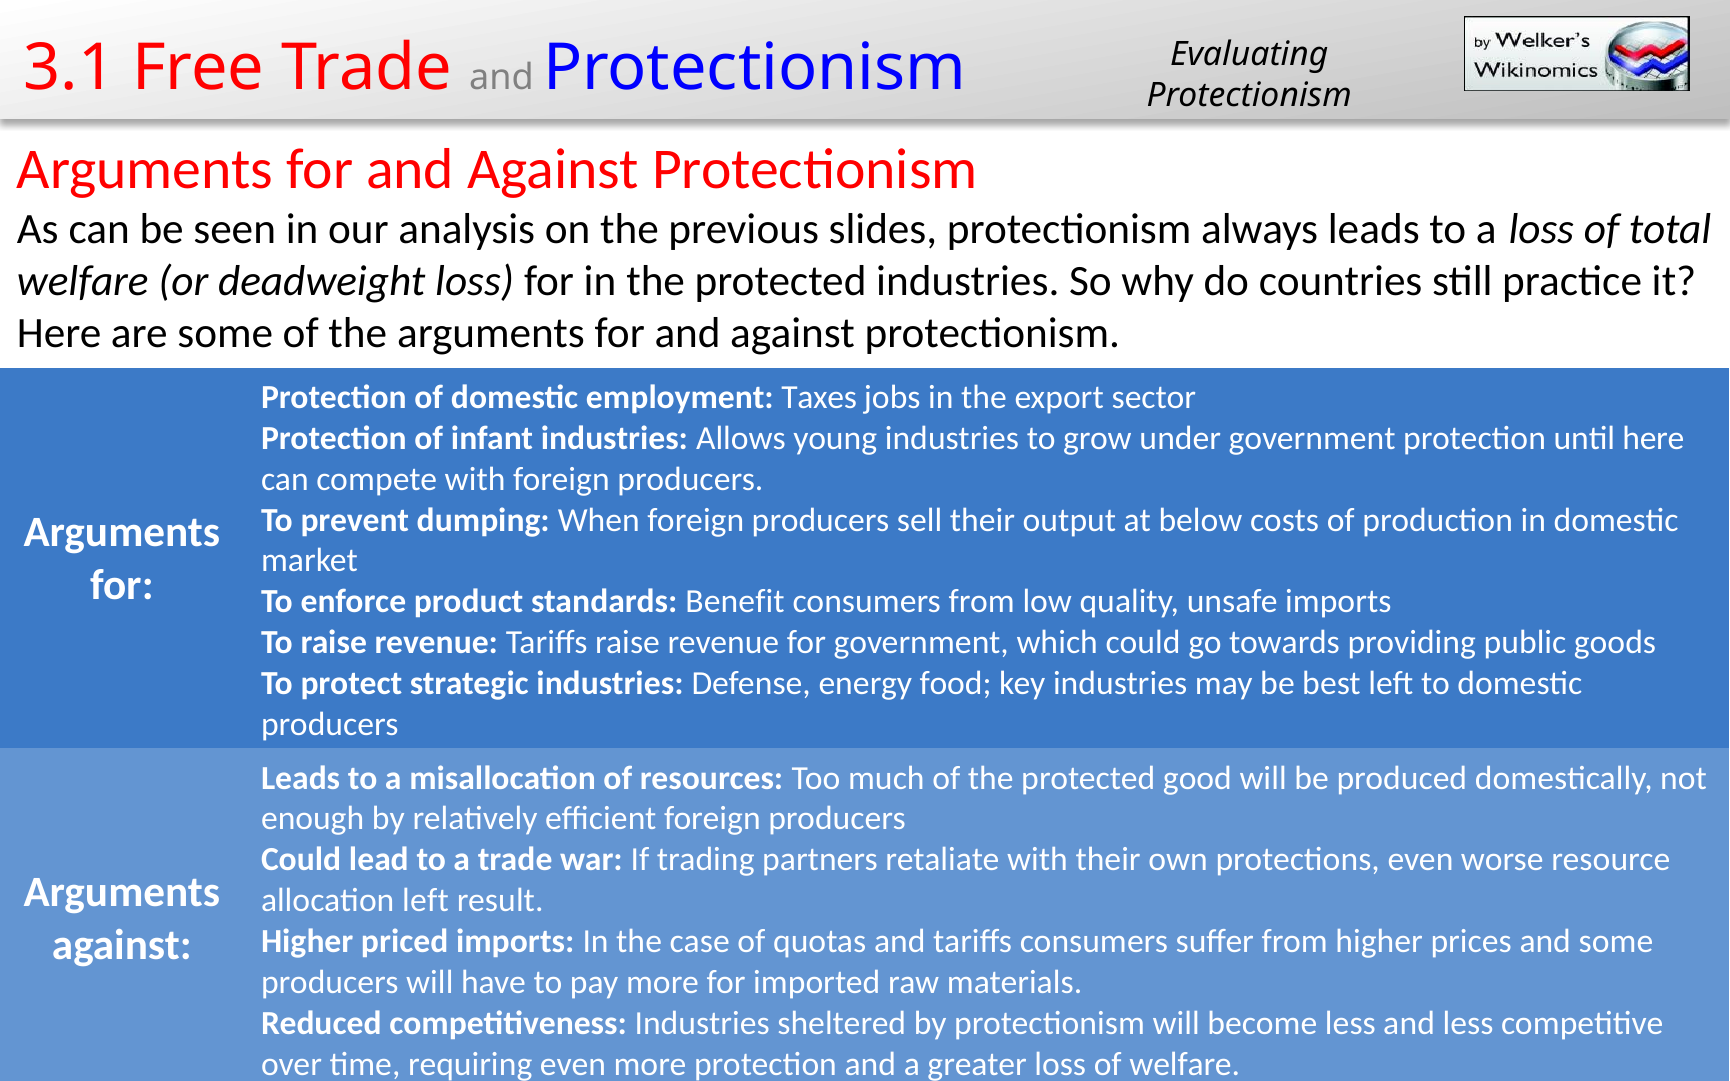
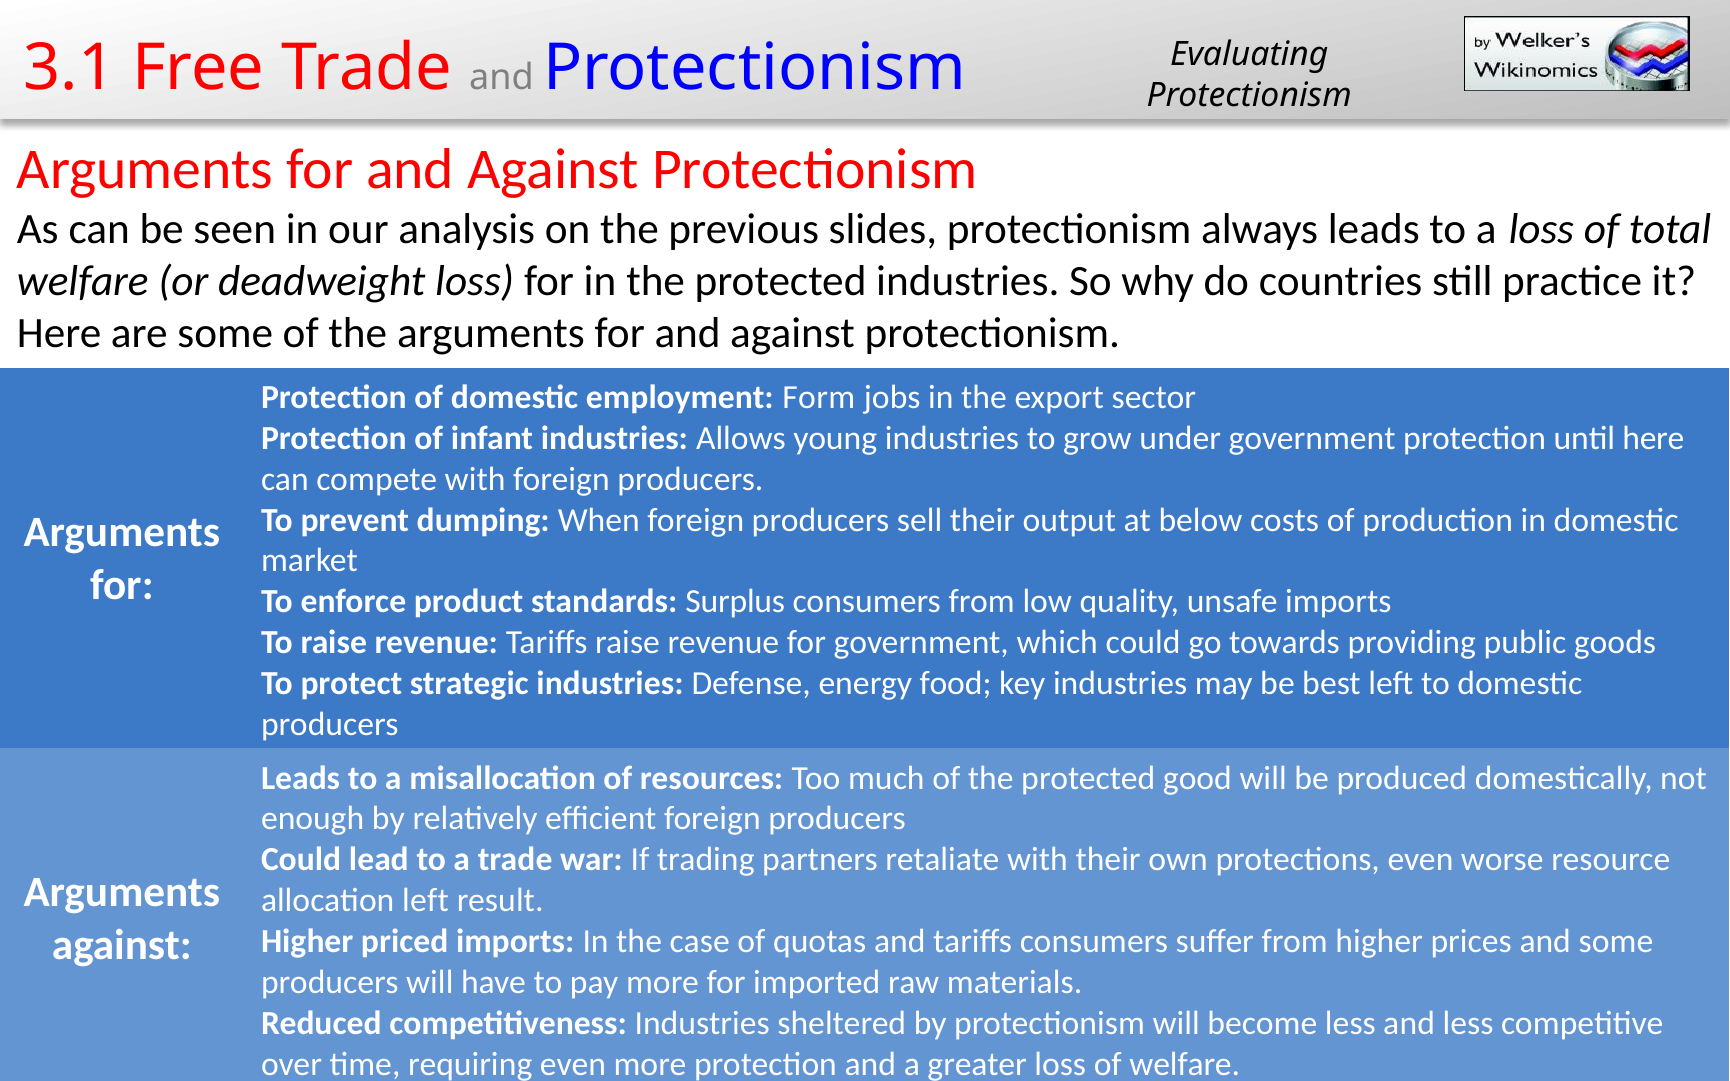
Taxes: Taxes -> Form (819, 397)
Benefit: Benefit -> Surplus (735, 602)
